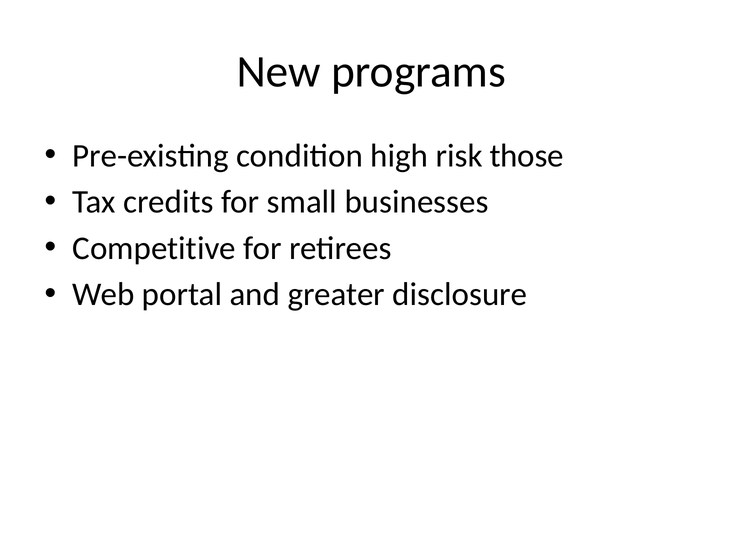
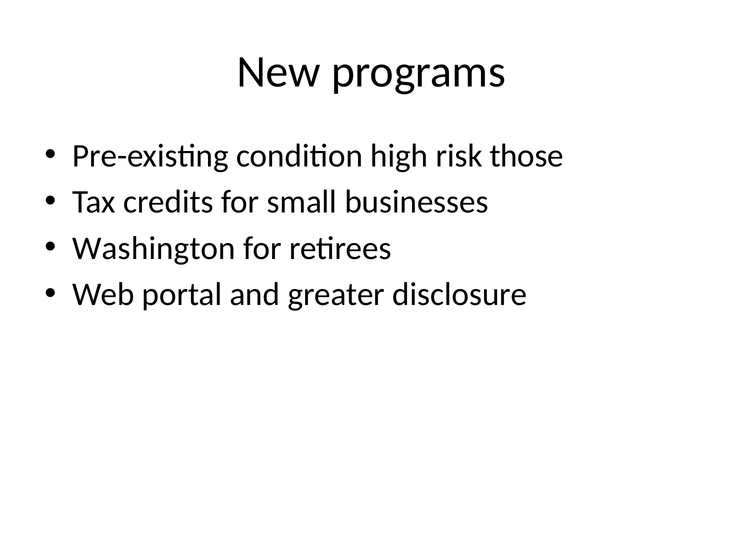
Competitive: Competitive -> Washington (154, 248)
